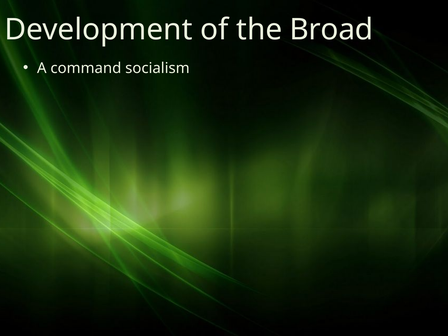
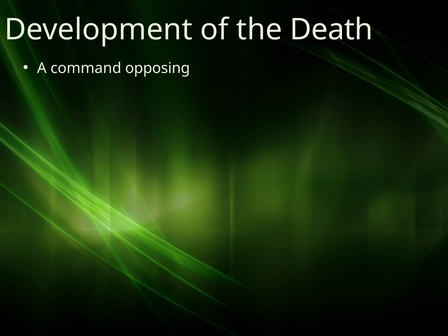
Broad: Broad -> Death (331, 30)
socialism: socialism -> opposing (158, 68)
